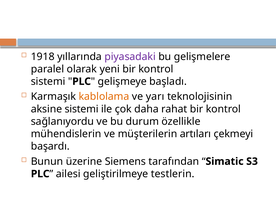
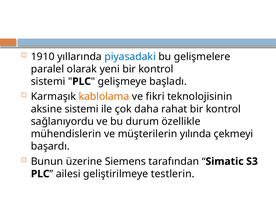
1918: 1918 -> 1910 (43, 57)
piyasadaki colour: purple -> blue (130, 57)
yarı: yarı -> fikri (155, 97)
artıları: artıları -> yılında (195, 134)
